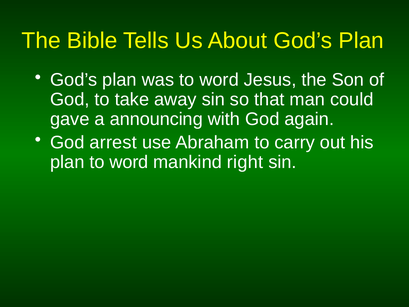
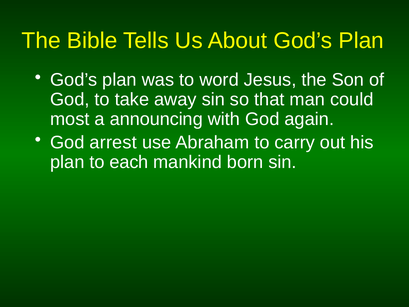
gave: gave -> most (70, 119)
plan to word: word -> each (129, 162)
right: right -> born (245, 162)
